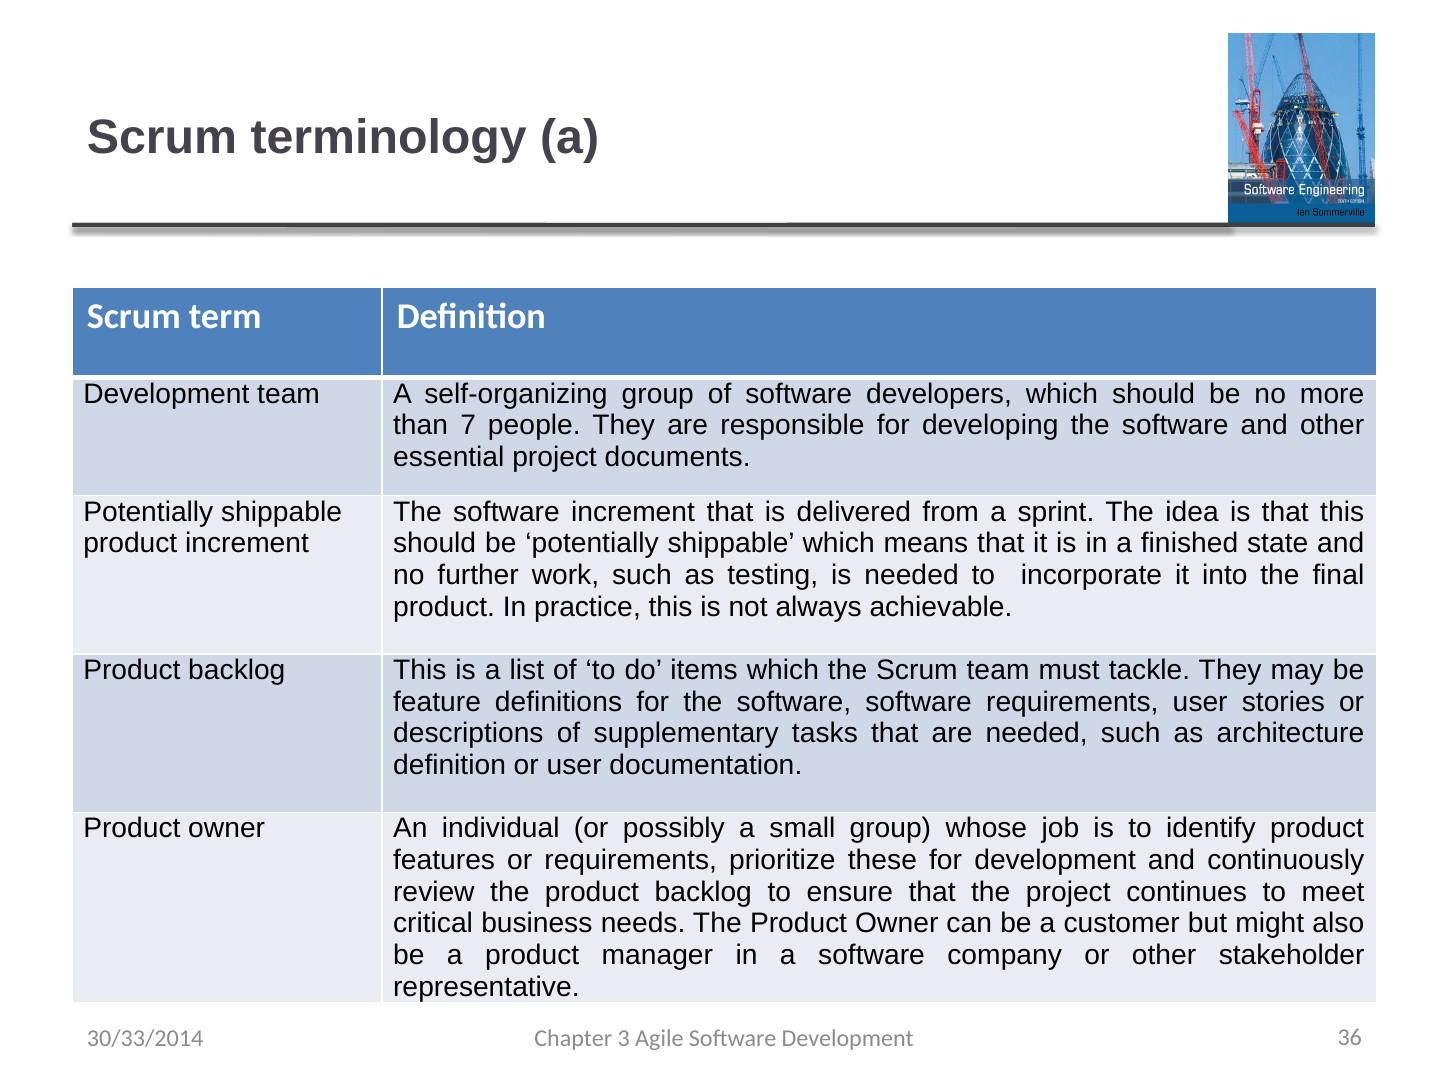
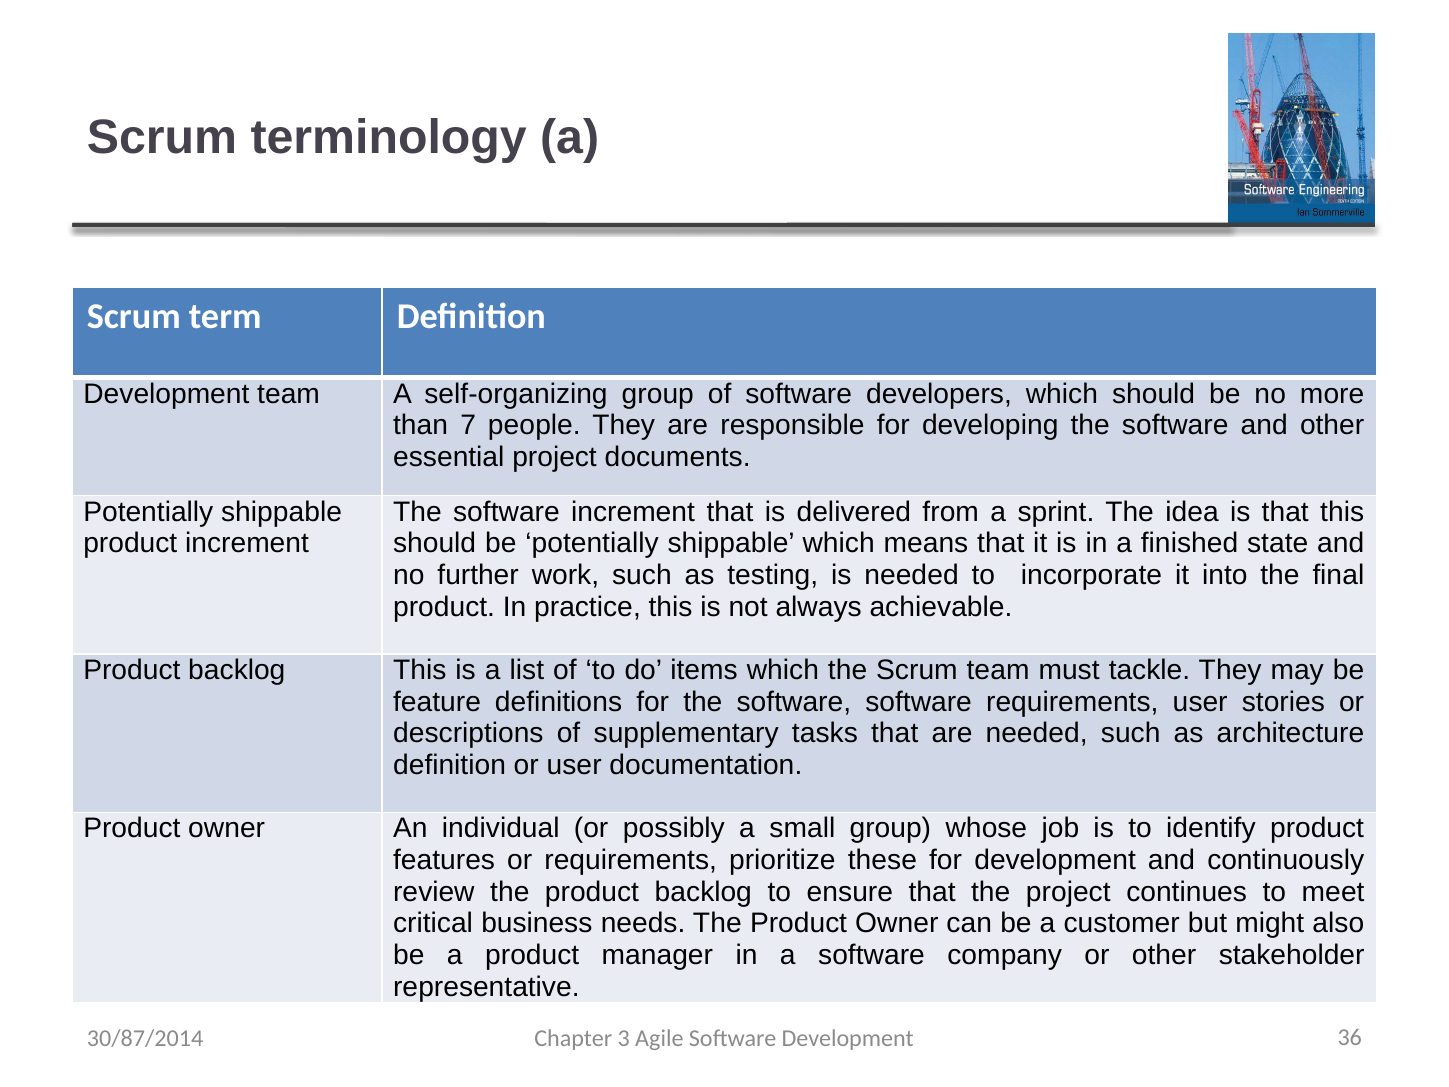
30/33/2014: 30/33/2014 -> 30/87/2014 (145, 1038)
